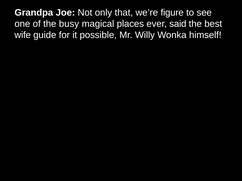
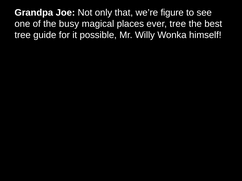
ever said: said -> tree (178, 24)
wife: wife -> tree (23, 35)
